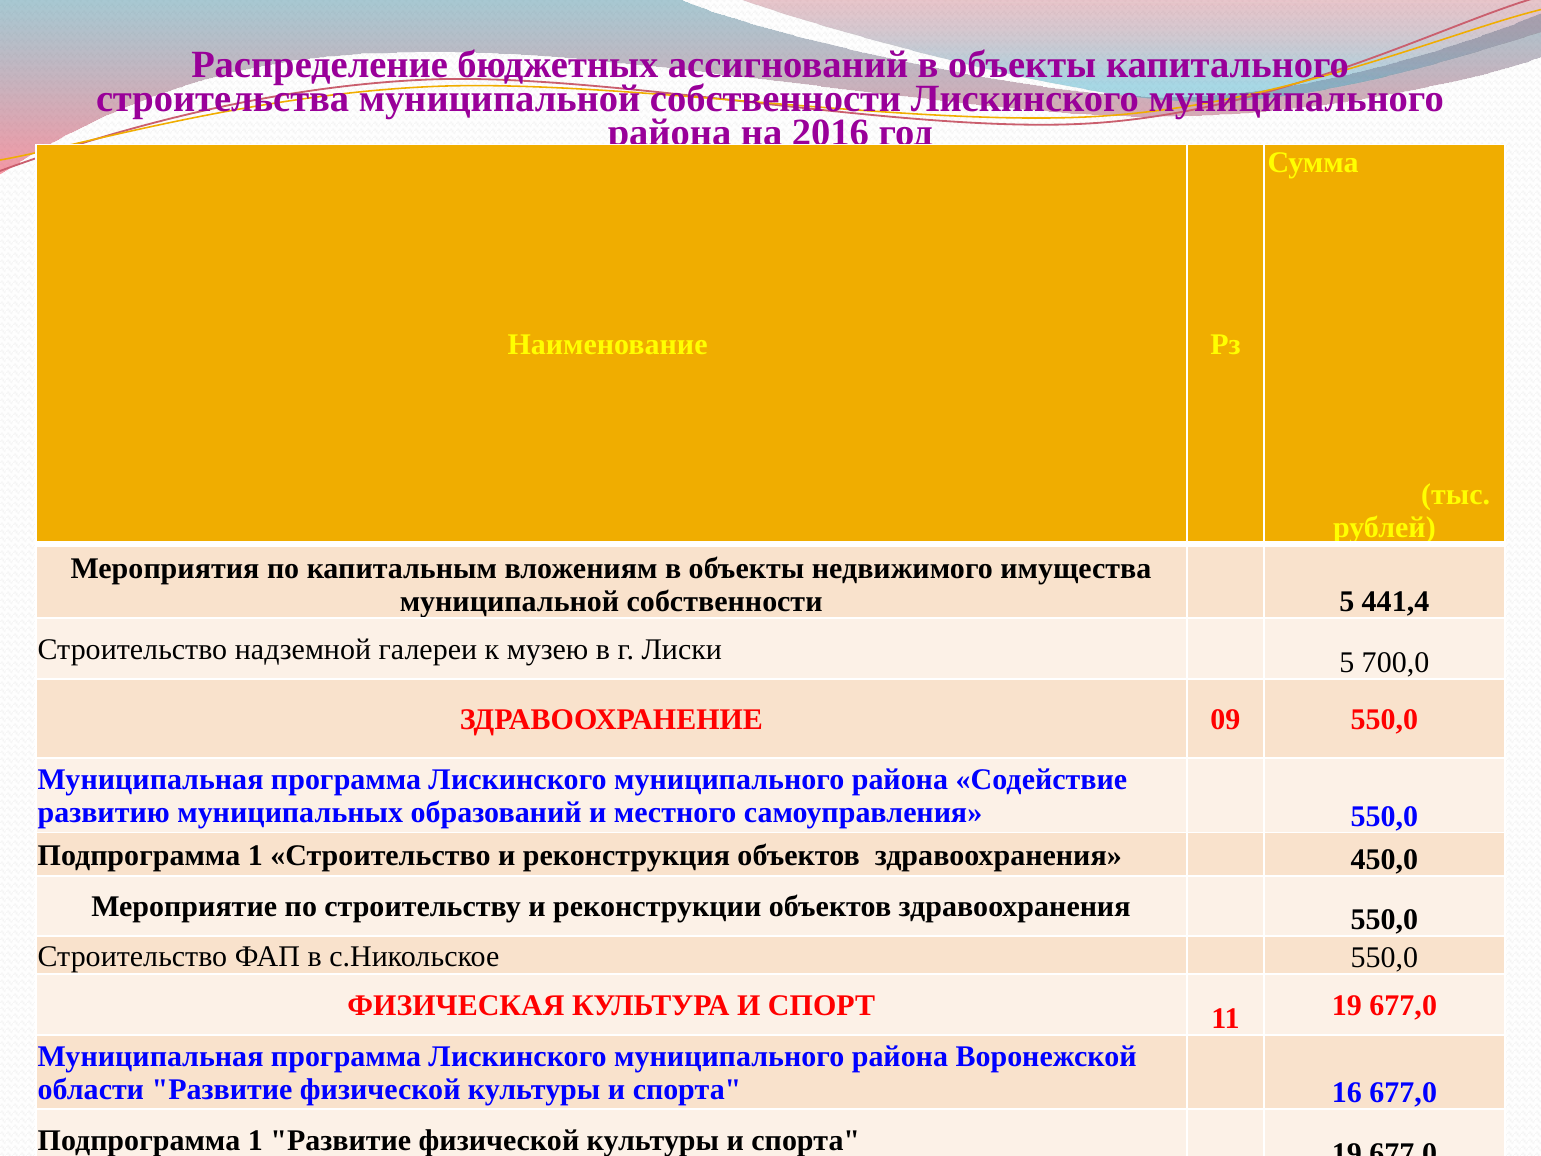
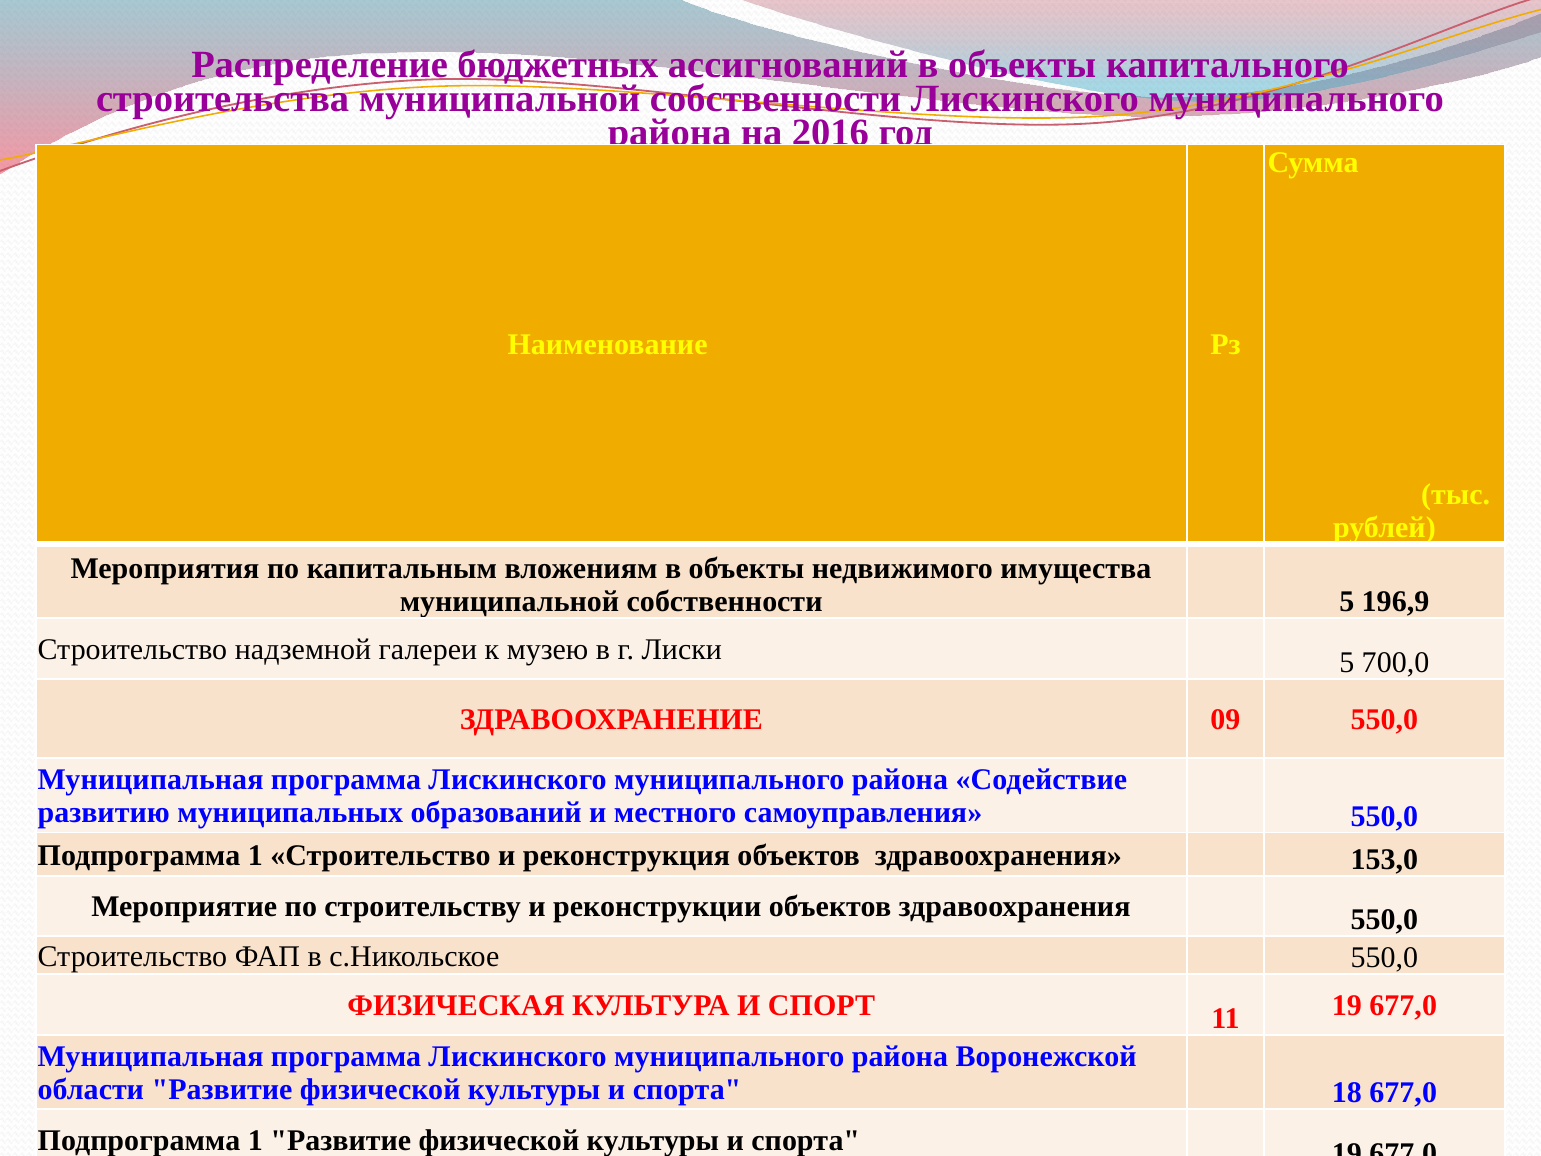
441,4: 441,4 -> 196,9 (1396, 602)
450,0: 450,0 -> 153,0 (1384, 859)
16: 16 -> 18 (1347, 1093)
